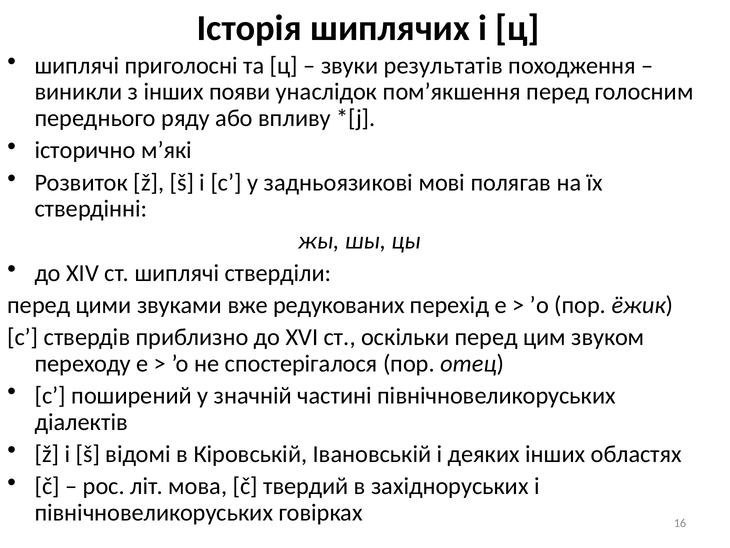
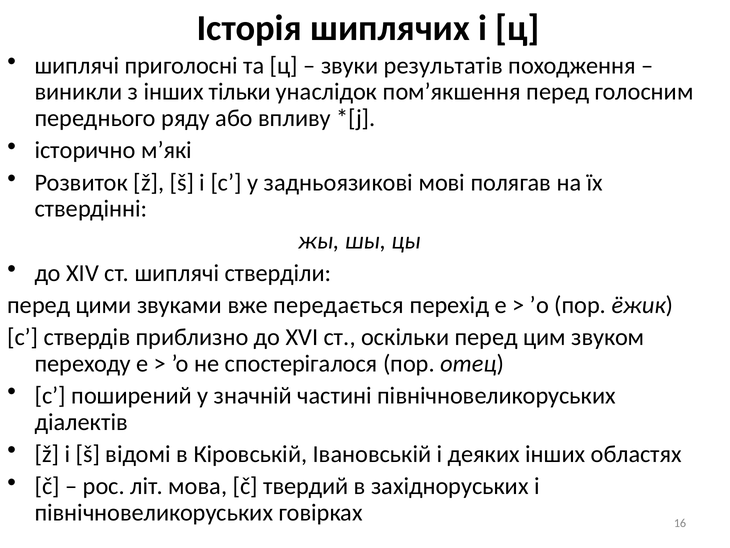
появи: появи -> тільки (240, 92)
редукованих: редукованих -> передається (339, 305)
